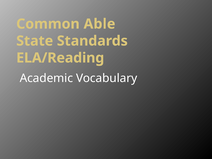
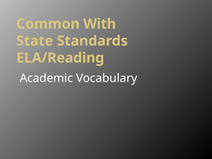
Able: Able -> With (100, 24)
